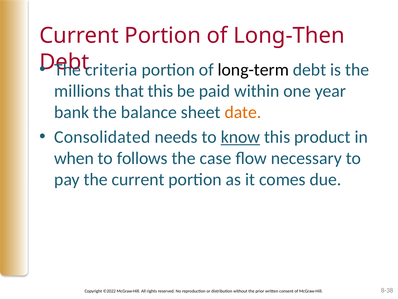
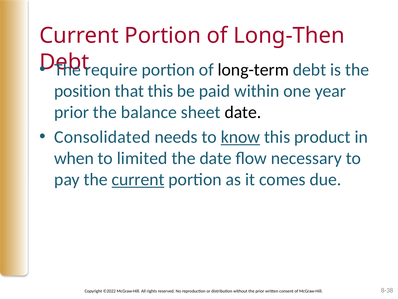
criteria: criteria -> require (111, 70)
millions: millions -> position (82, 91)
bank: bank -> prior (72, 112)
date colour: orange -> black (243, 112)
follows: follows -> limited (142, 158)
the case: case -> date (216, 158)
current underline: none -> present (138, 179)
